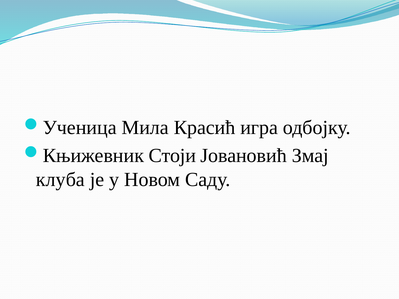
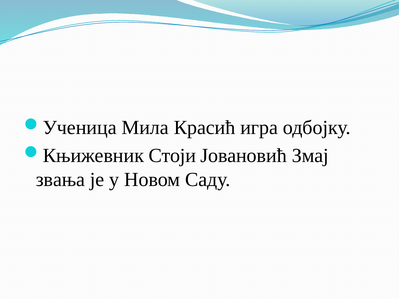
клуба: клуба -> звања (60, 180)
